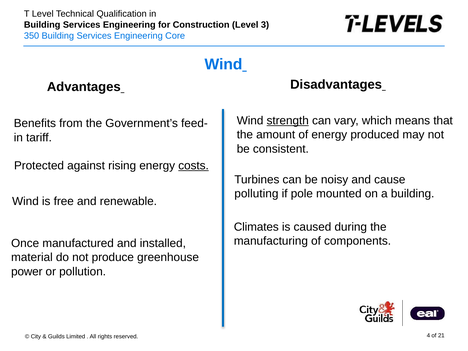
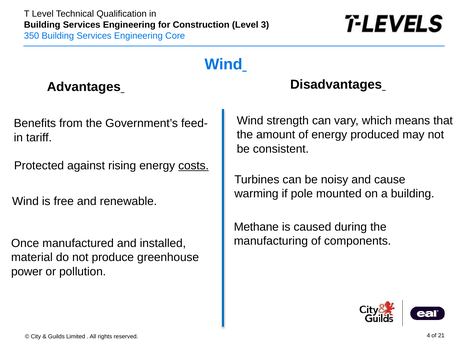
strength underline: present -> none (288, 121)
polluting: polluting -> warming (256, 194)
Climates: Climates -> Methane (256, 227)
